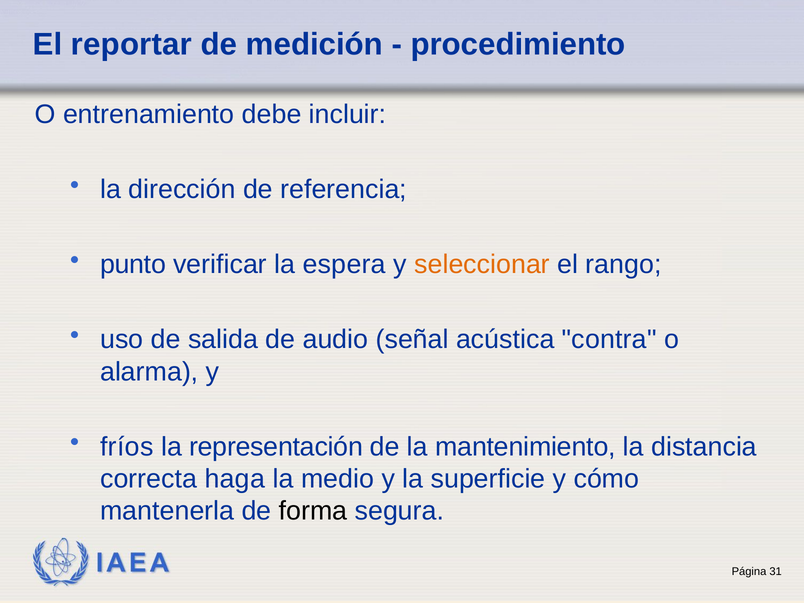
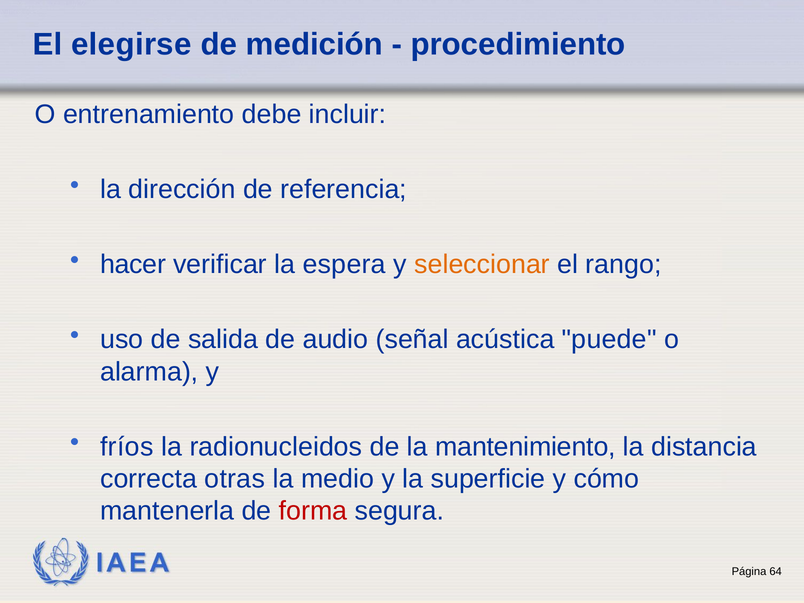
reportar: reportar -> elegirse (131, 44)
punto: punto -> hacer (133, 265)
contra: contra -> puede (609, 340)
representación: representación -> radionucleidos (276, 447)
haga: haga -> otras (235, 479)
forma colour: black -> red (313, 511)
31: 31 -> 64 (776, 572)
